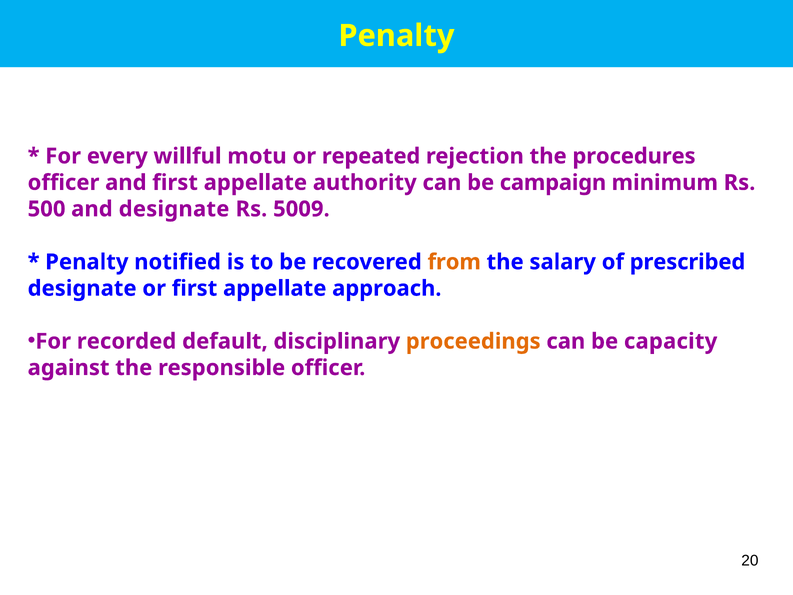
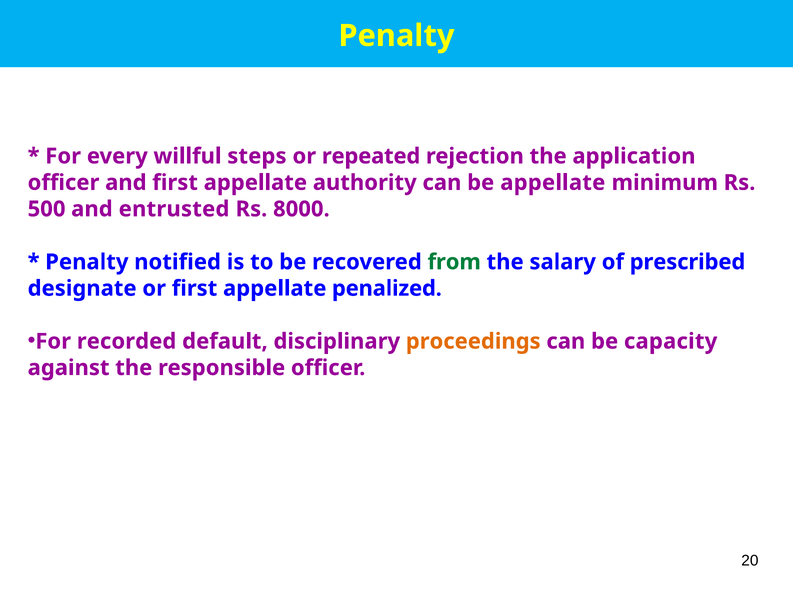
motu: motu -> steps (257, 156)
procedures: procedures -> application (634, 156)
be campaign: campaign -> appellate (553, 183)
and designate: designate -> entrusted (174, 209)
5009: 5009 -> 8000 (301, 209)
from colour: orange -> green (454, 262)
approach: approach -> penalized (387, 288)
